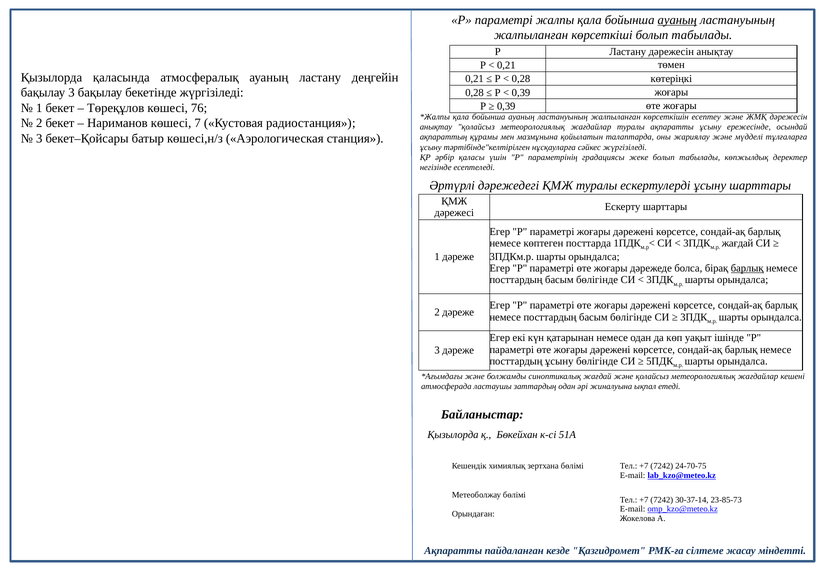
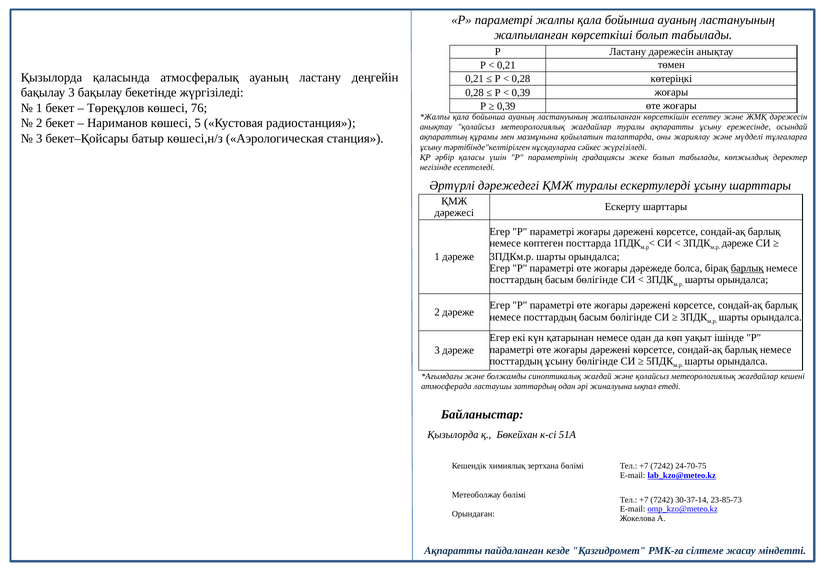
ауаның underline: present -> none (677, 20)
7: 7 -> 5 (198, 123)
жағдай: жағдай -> дәреже (738, 243)
